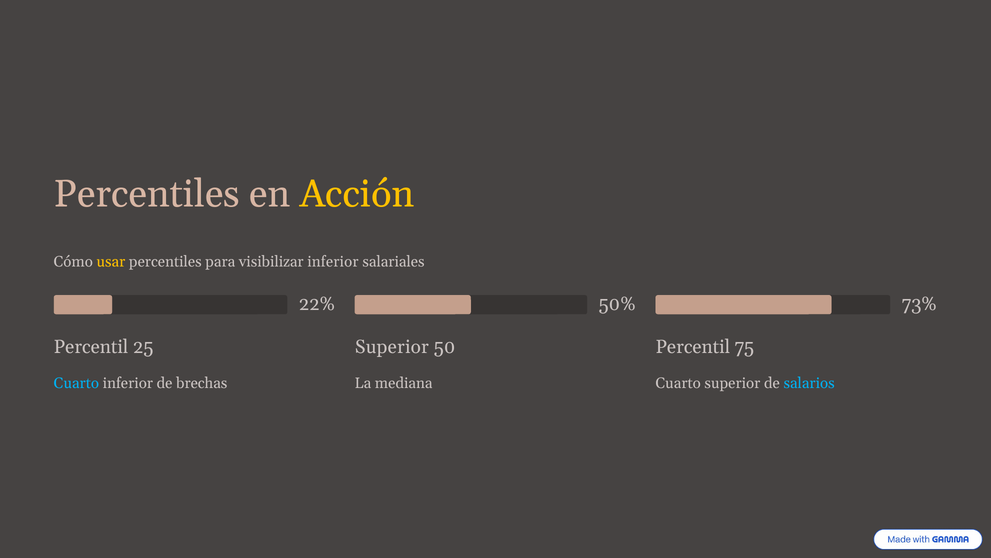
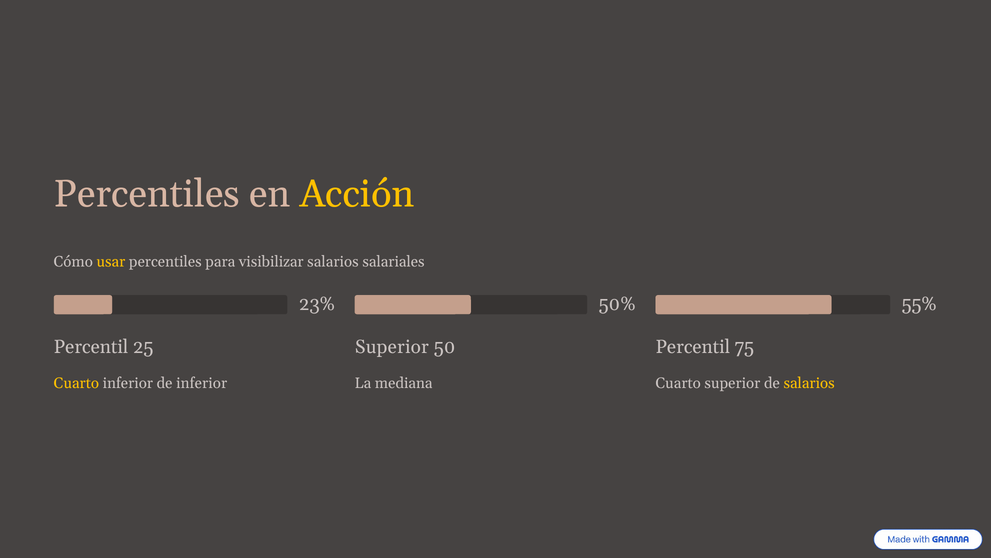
visibilizar inferior: inferior -> salarios (333, 262)
22%: 22% -> 23% (317, 304)
73%: 73% -> 55% (919, 304)
Cuarto colour: light blue -> yellow (76, 383)
de brechas: brechas -> inferior (202, 383)
salarios colour: light blue -> yellow (809, 383)
